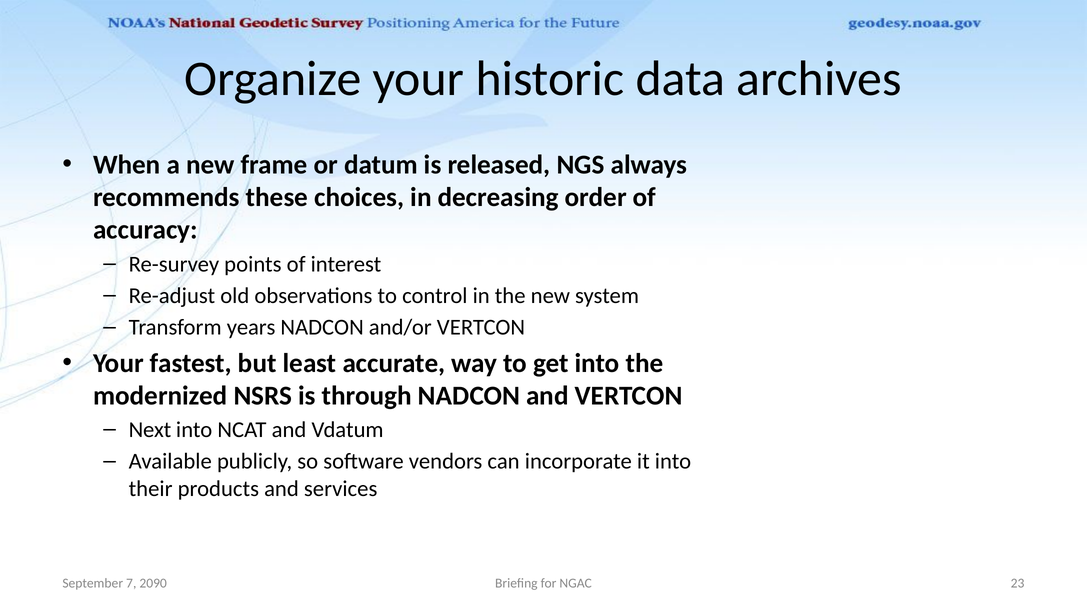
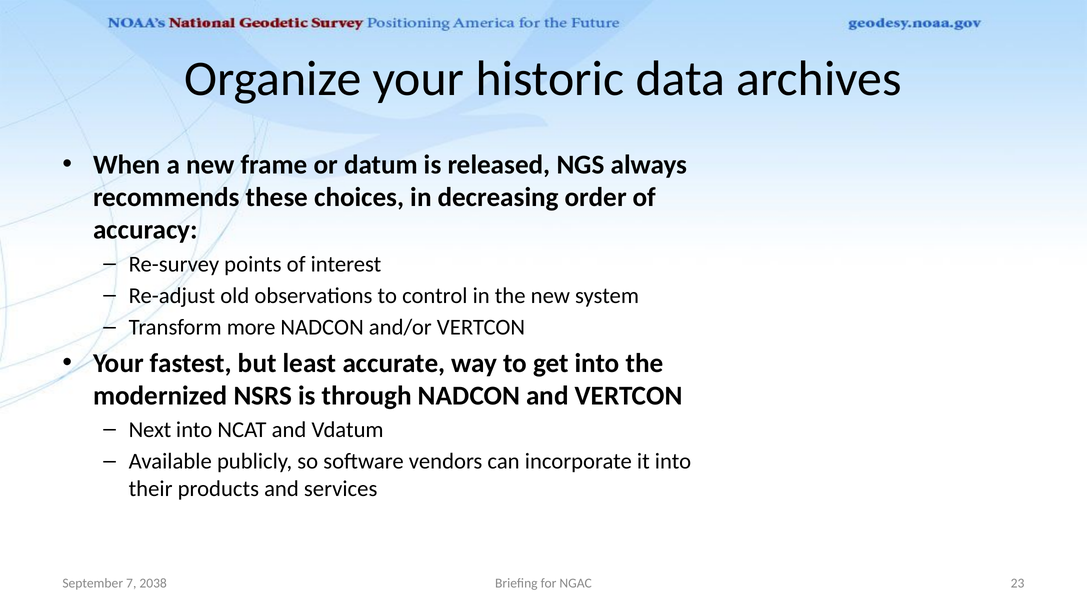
years: years -> more (251, 328)
2090: 2090 -> 2038 (153, 584)
